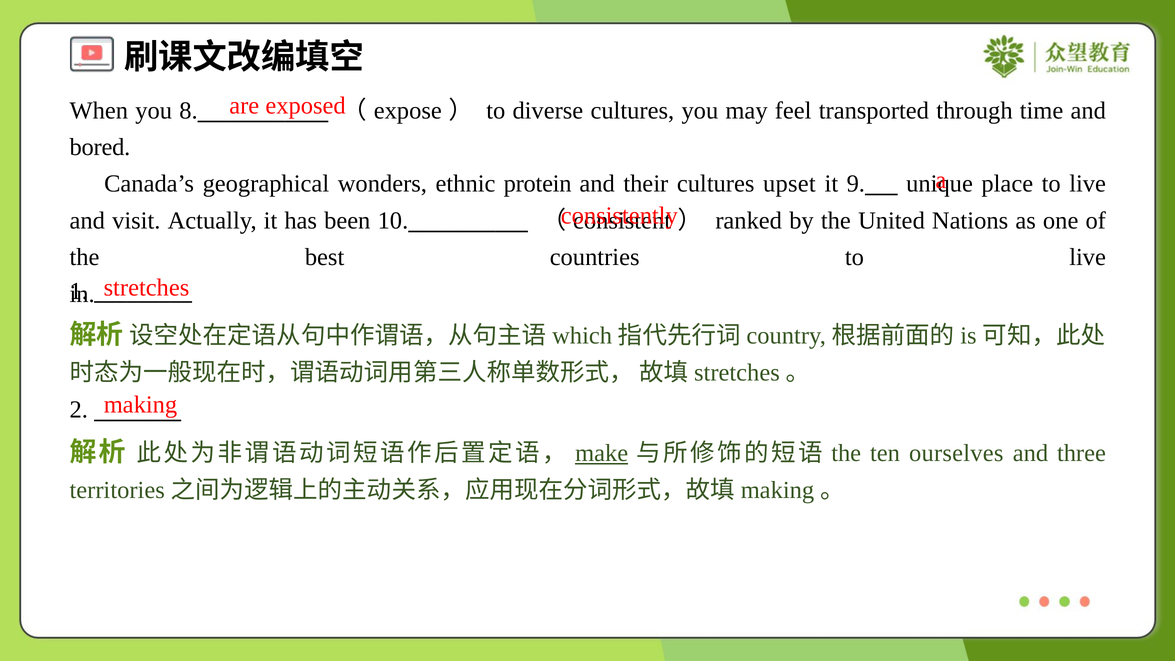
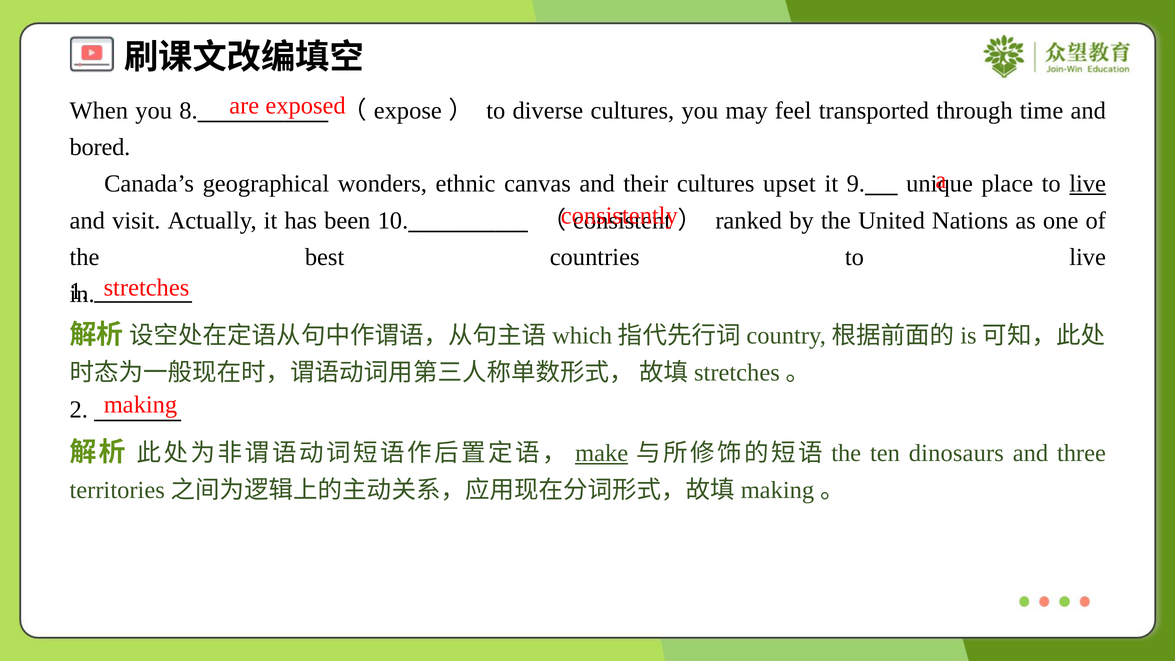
protein: protein -> canvas (537, 184)
live underline: none -> present (1088, 184)
ourselves: ourselves -> dinosaurs (956, 453)
